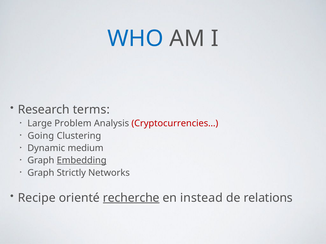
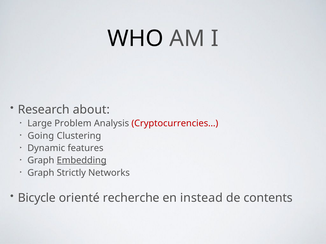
WHO colour: blue -> black (135, 39)
terms: terms -> about (91, 110)
medium: medium -> features (86, 148)
Recipe: Recipe -> Bicycle (37, 198)
recherche underline: present -> none (131, 198)
relations: relations -> contents (268, 198)
